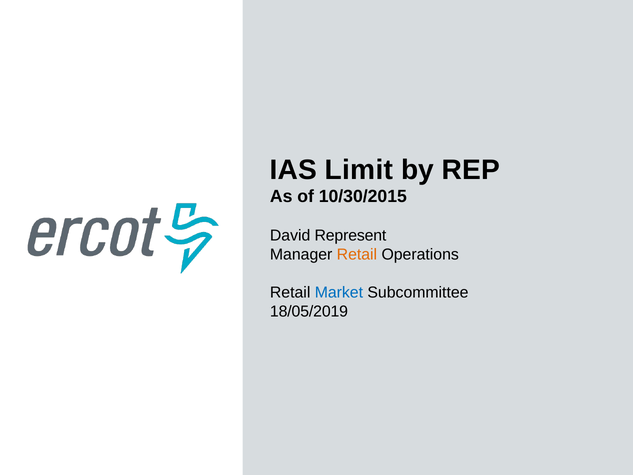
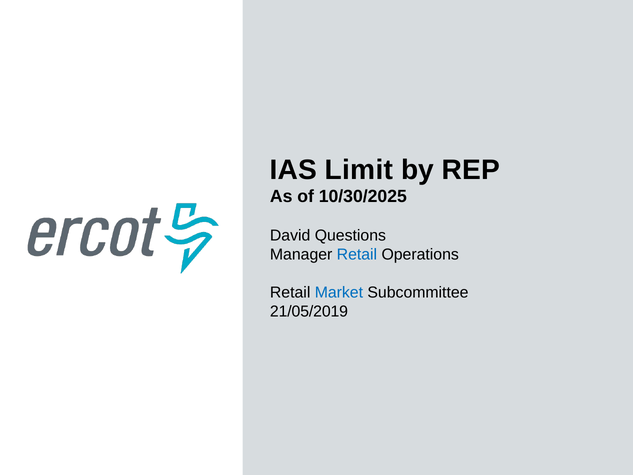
10/30/2015: 10/30/2015 -> 10/30/2025 (363, 196)
Represent: Represent -> Questions (350, 235)
Retail colour: orange -> blue (357, 254)
18/05/2019: 18/05/2019 -> 21/05/2019 (309, 311)
